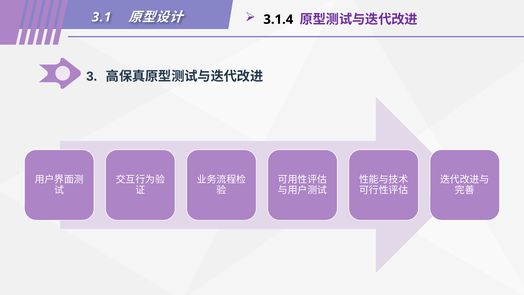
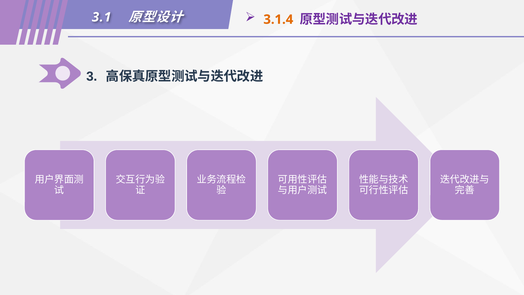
3.1.4 colour: black -> orange (278, 19)
